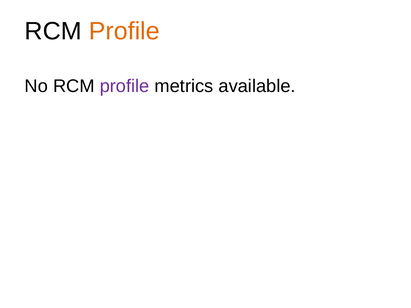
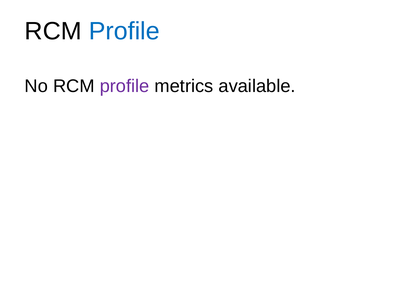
Profile colour: orange -> blue (124, 31)
